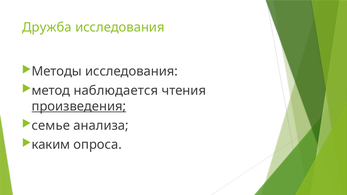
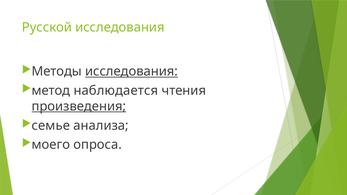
Дружба: Дружба -> Русской (47, 27)
исследования underline: none -> present (131, 72)
каким: каким -> моего (51, 145)
